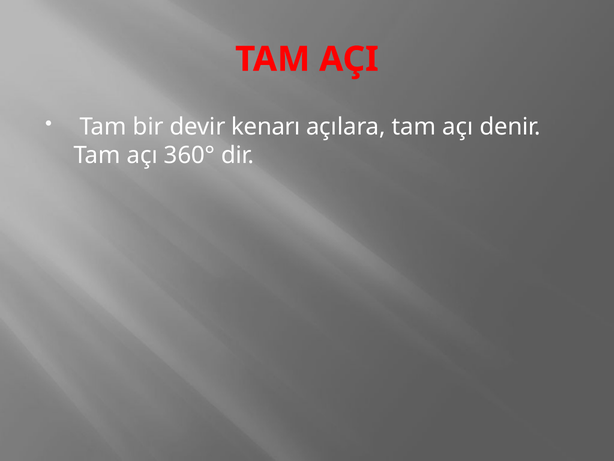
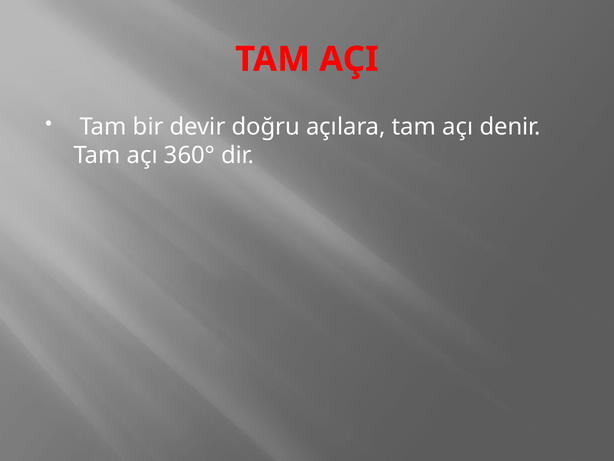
kenarı: kenarı -> doğru (266, 126)
